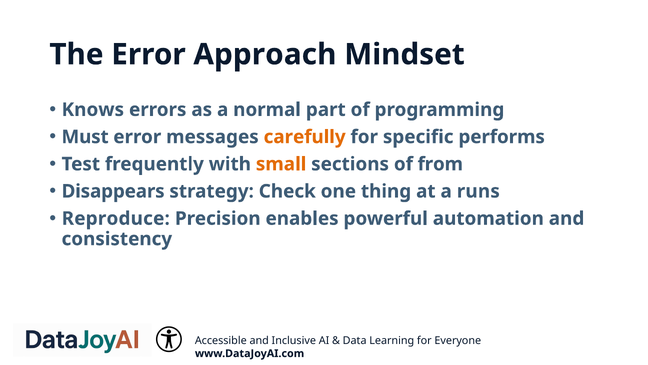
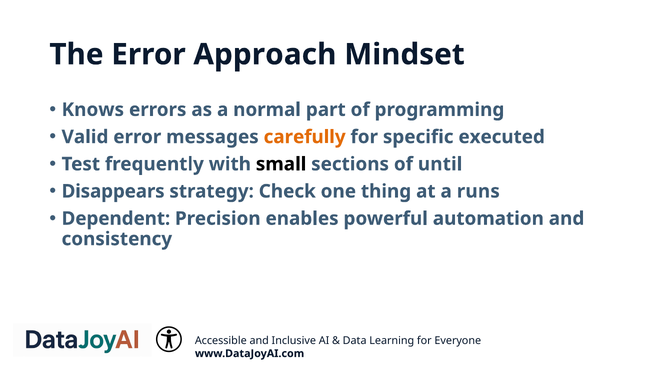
Must: Must -> Valid (85, 137)
performs: performs -> executed (502, 137)
small colour: orange -> black (281, 164)
from: from -> until (440, 164)
Reproduce: Reproduce -> Dependent (116, 218)
